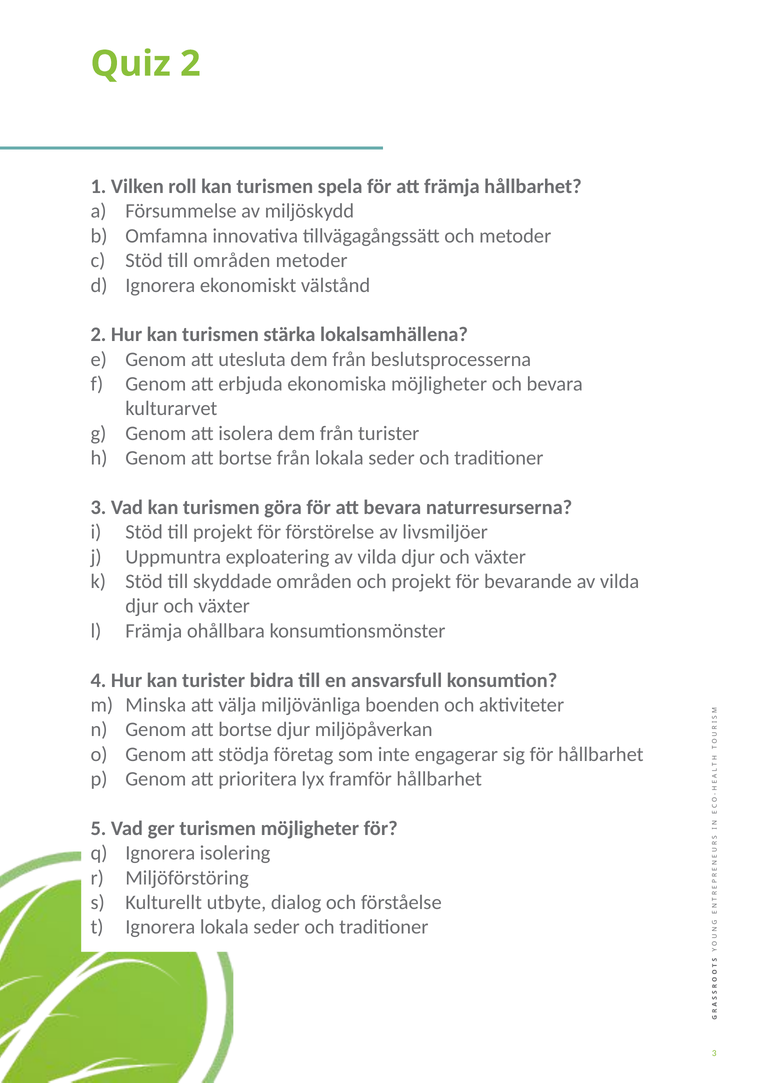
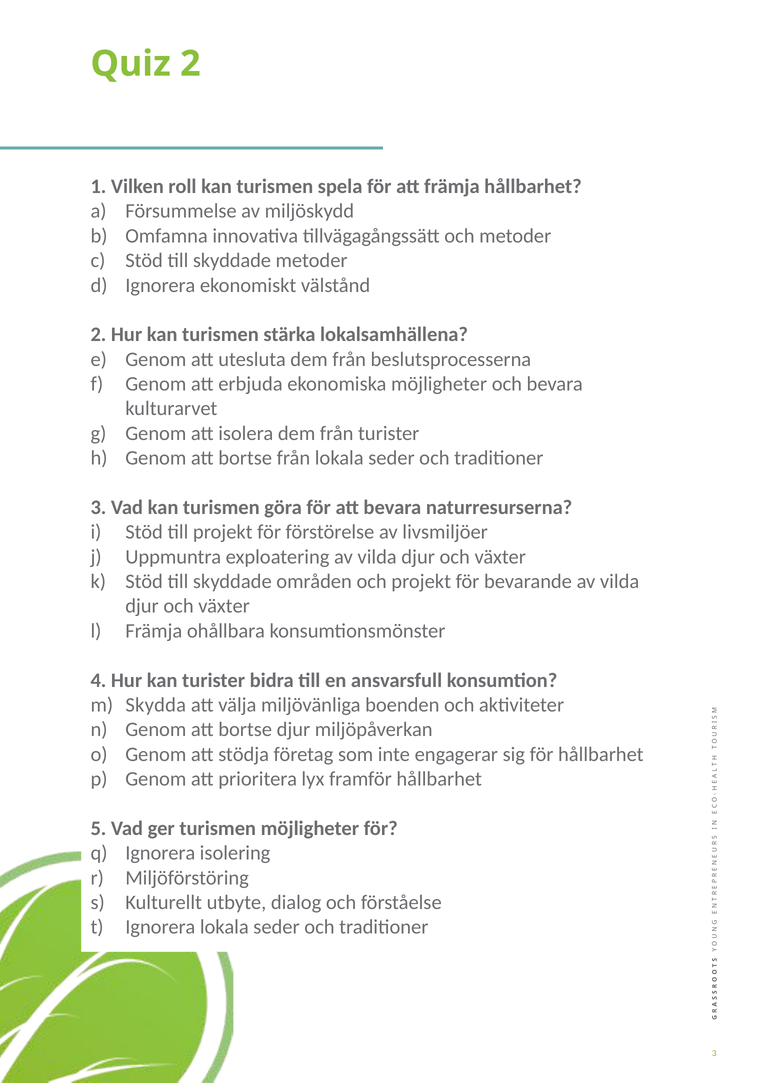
områden: områden -> skyddade (232, 261)
Minska: Minska -> Skydda (156, 705)
